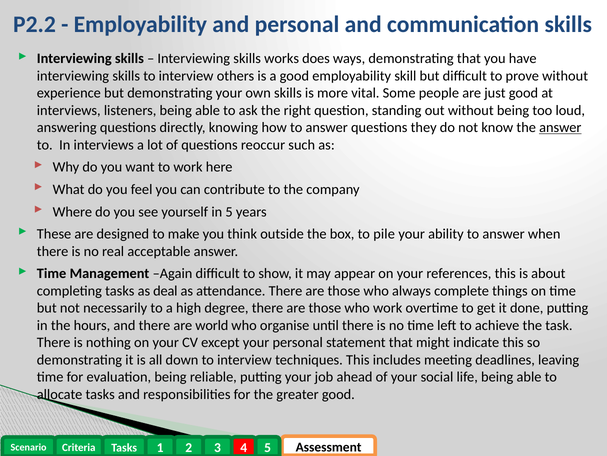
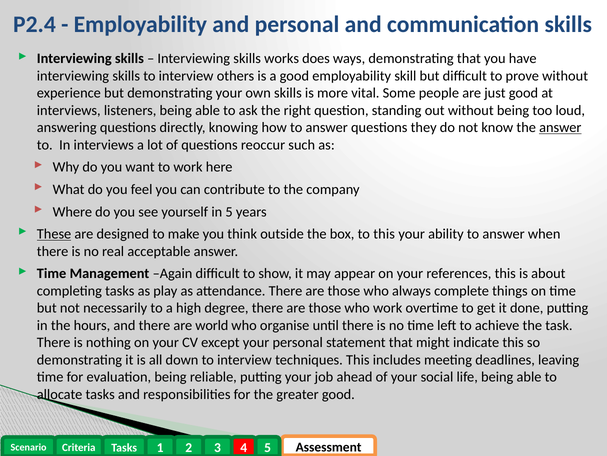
P2.2: P2.2 -> P2.4 (34, 24)
These underline: none -> present (54, 234)
to pile: pile -> this (384, 234)
deal: deal -> play (165, 290)
